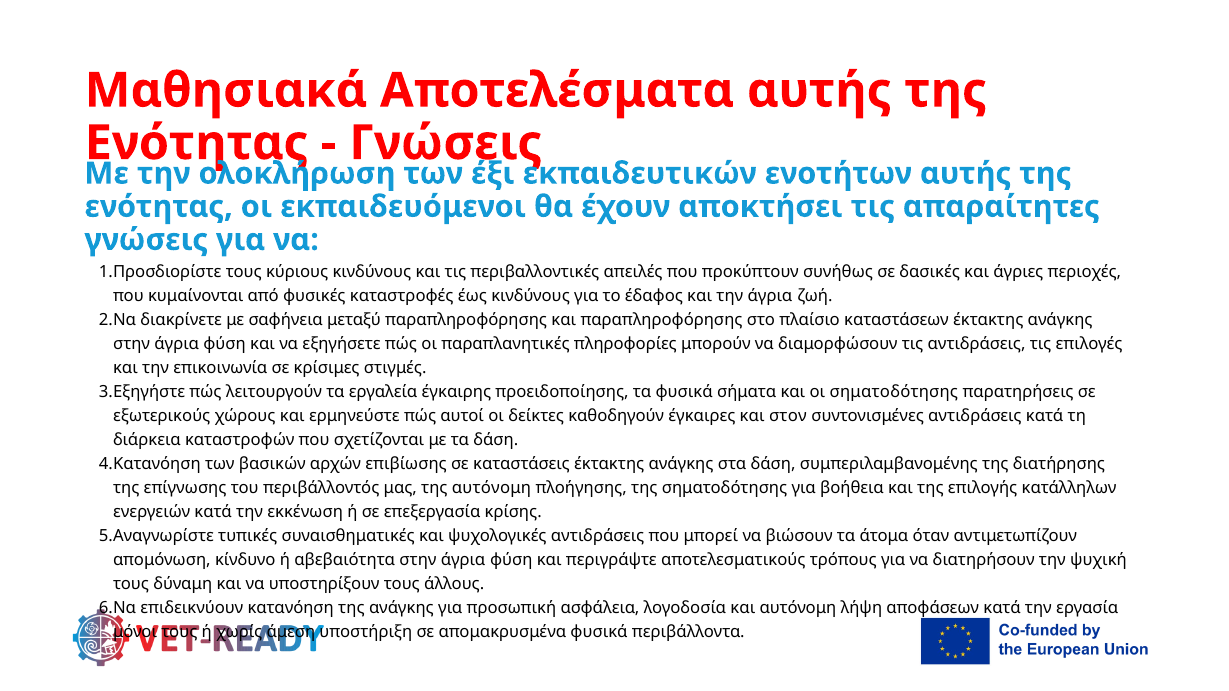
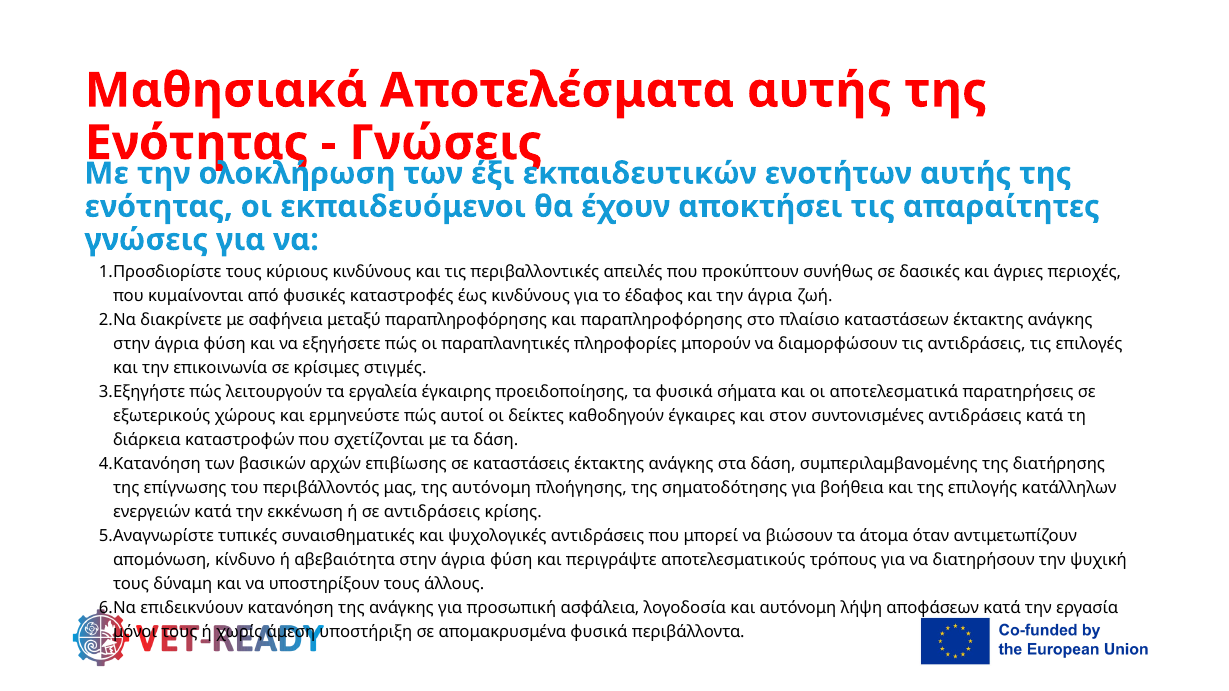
οι σηματοδότησης: σηματοδότησης -> αποτελεσματικά (894, 392)
σε επεξεργασία: επεξεργασία -> αντιδράσεις (432, 513)
